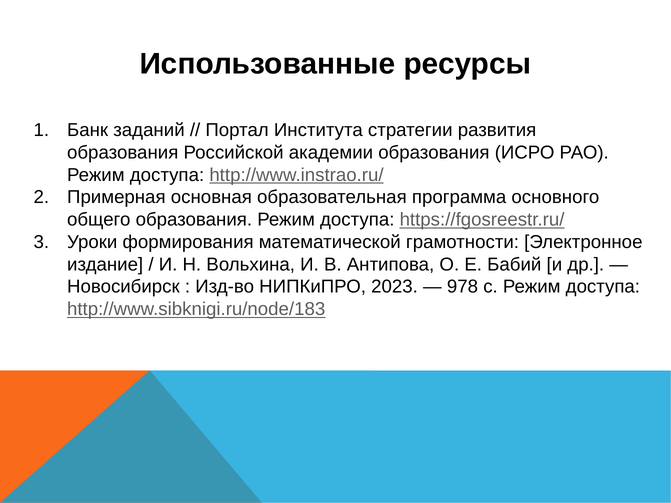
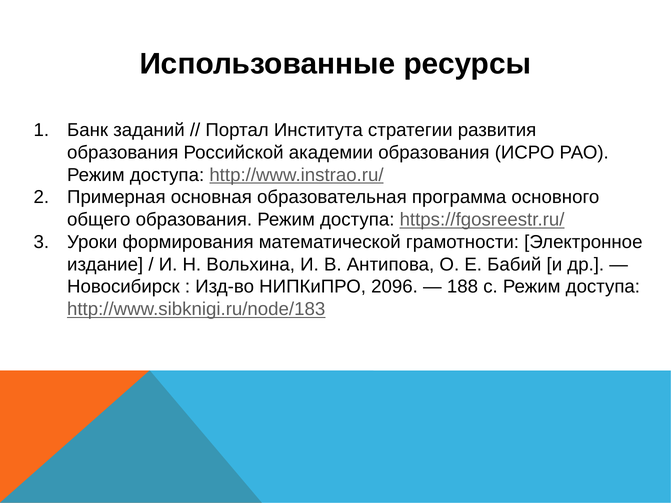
2023: 2023 -> 2096 (395, 287)
978: 978 -> 188 (463, 287)
